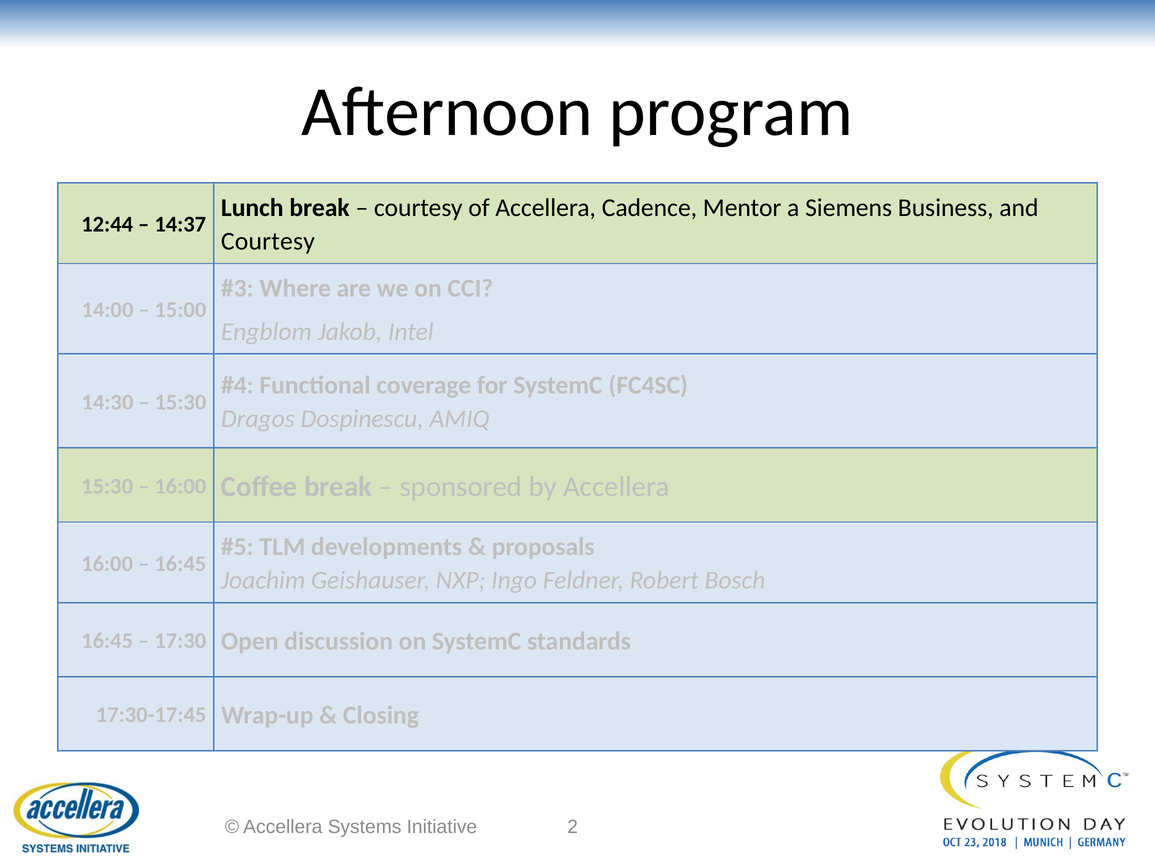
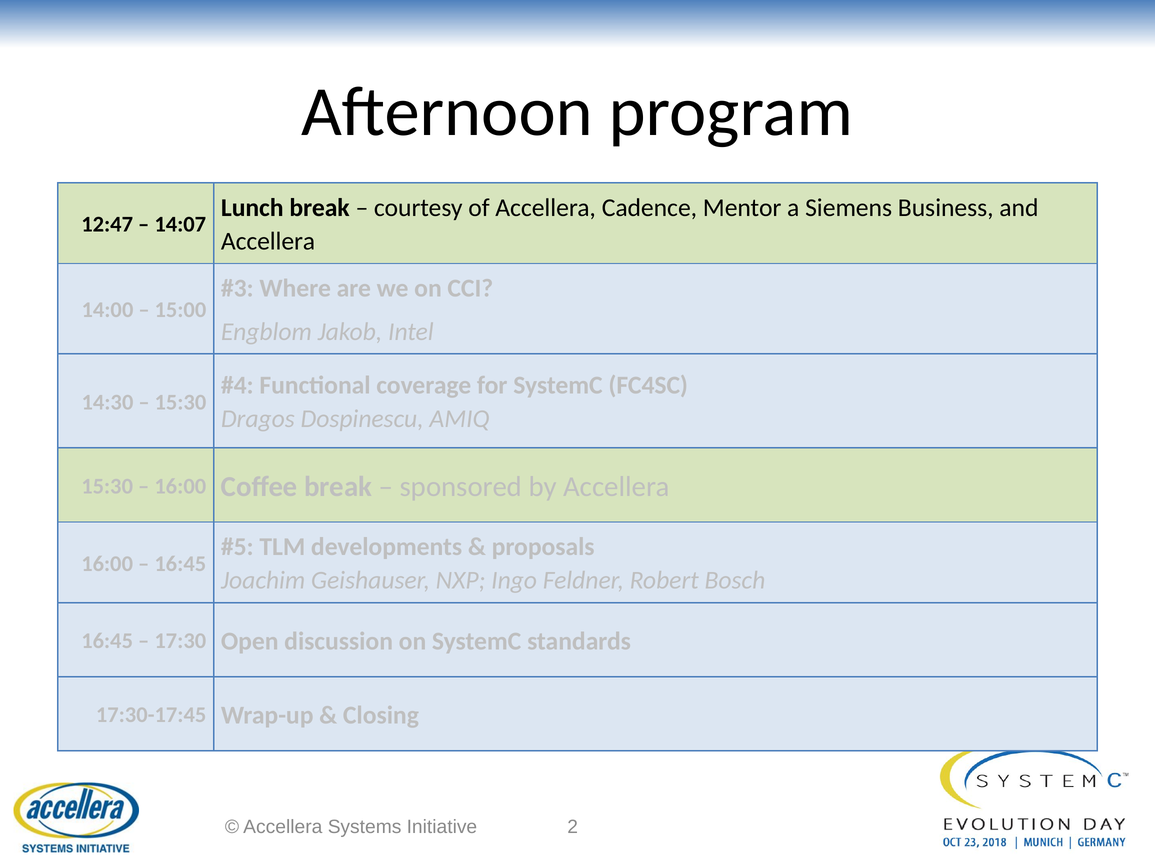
12:44: 12:44 -> 12:47 (107, 224)
14:37: 14:37 -> 14:07 (180, 224)
Courtesy: Courtesy -> Accellera (268, 241)
